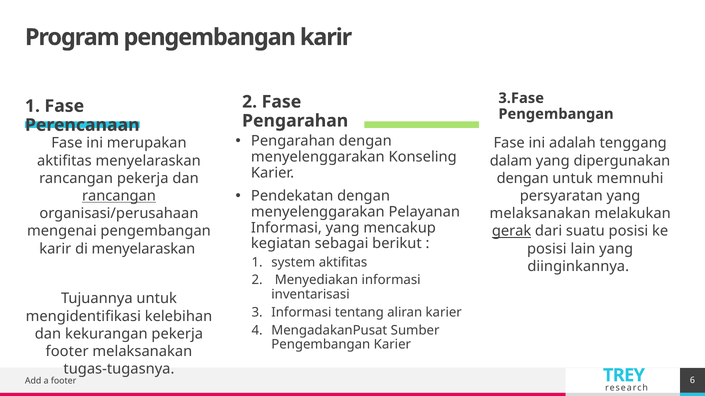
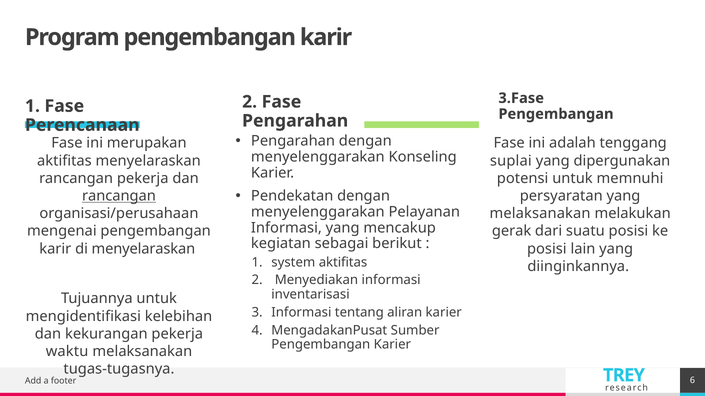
dalam: dalam -> suplai (511, 161)
dengan: dengan -> potensi (523, 179)
gerak underline: present -> none (512, 231)
footer: footer -> waktu (67, 352)
